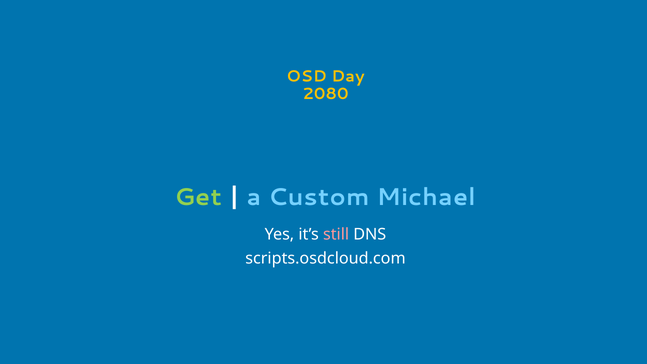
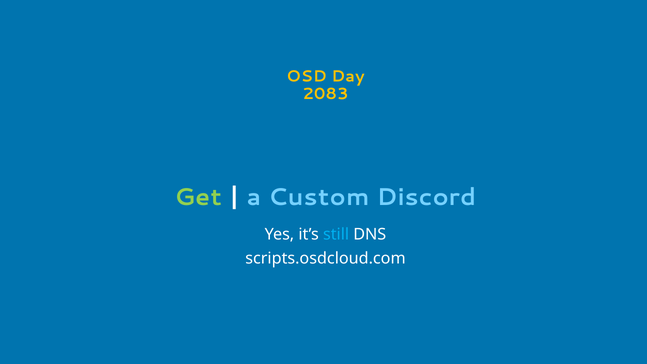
2080: 2080 -> 2083 (325, 94)
Michael: Michael -> Discord (426, 197)
still colour: pink -> light blue (336, 234)
